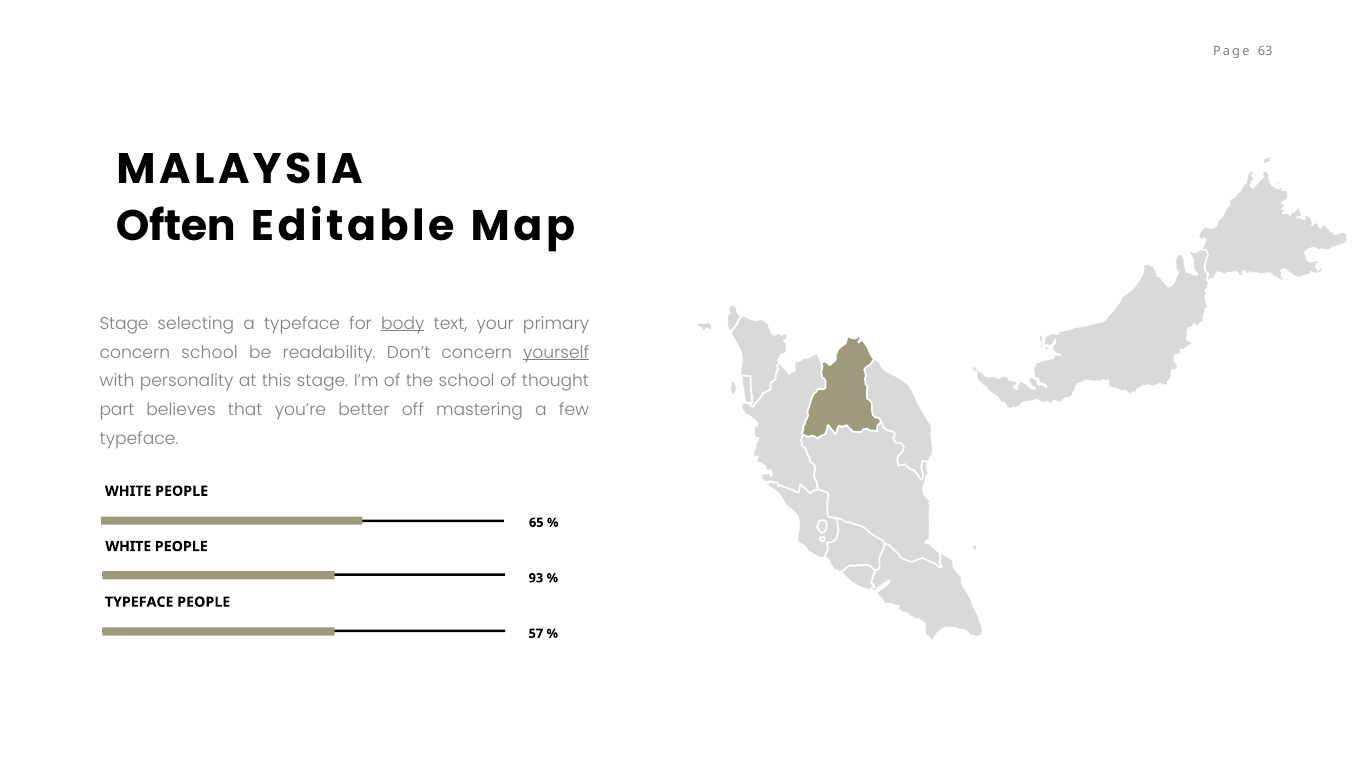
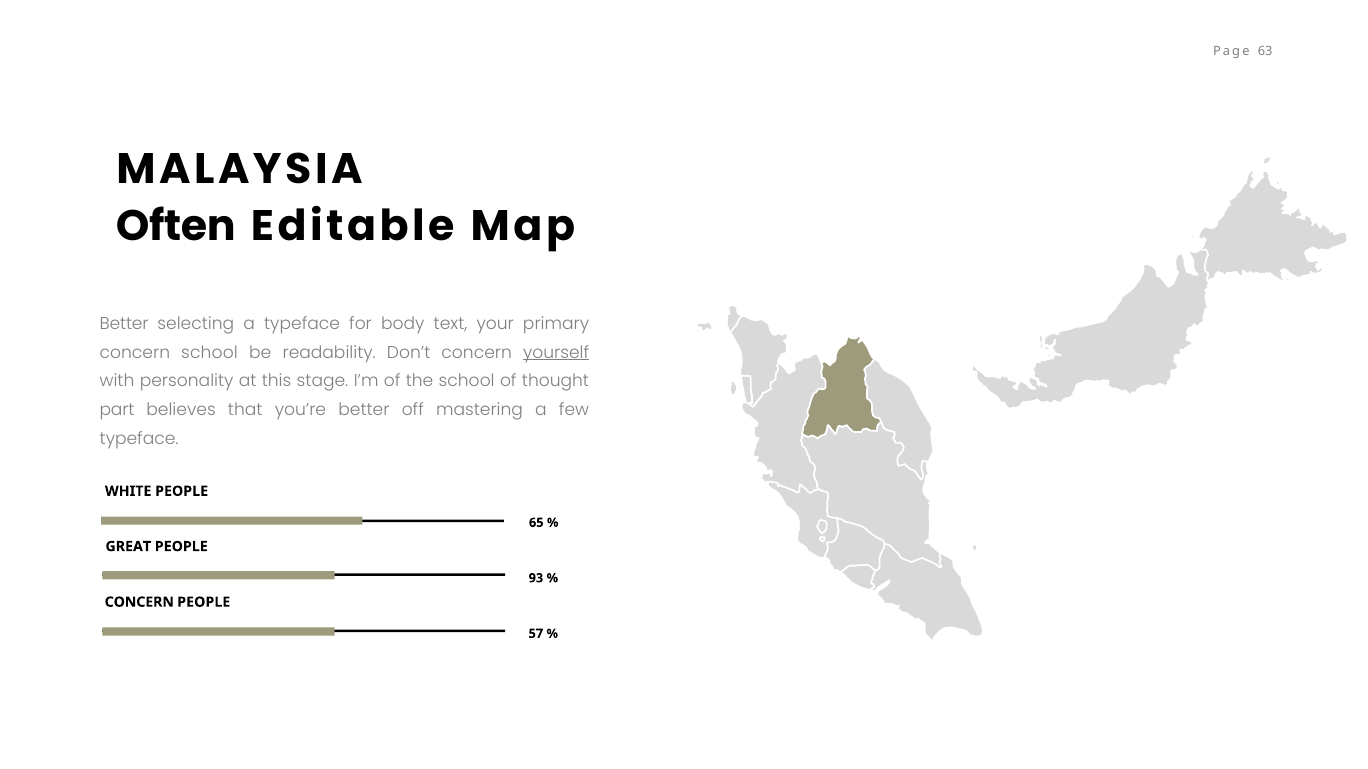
Stage: Stage -> Better (124, 324)
body underline: present -> none (403, 324)
WHITE: WHITE -> GREAT (128, 547)
TYPEFACE: TYPEFACE -> CONCERN (139, 603)
